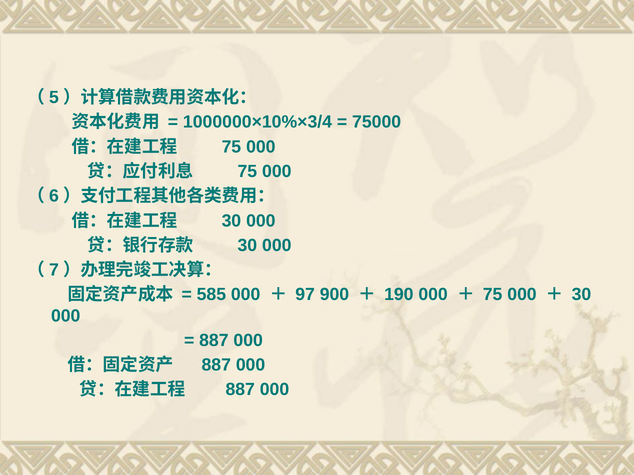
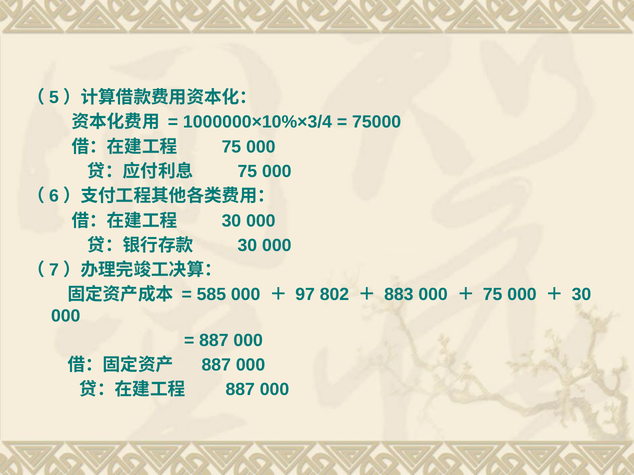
900: 900 -> 802 (334, 295)
190: 190 -> 883 (399, 295)
